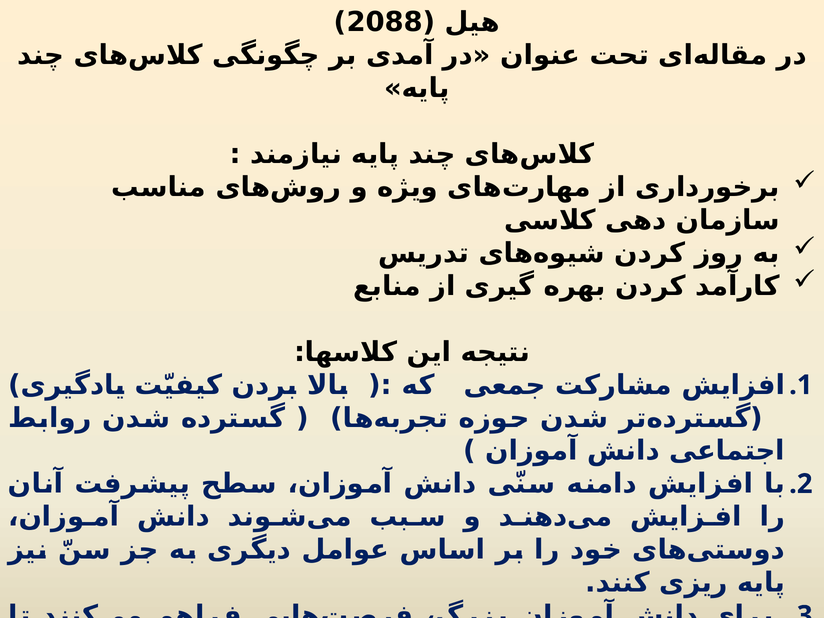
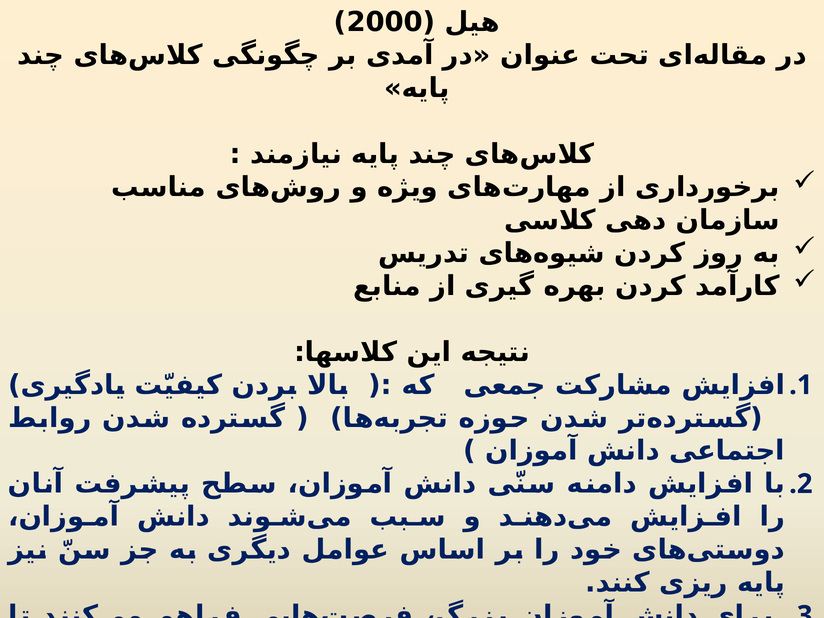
2088: 2088 -> 2000 (385, 22)
